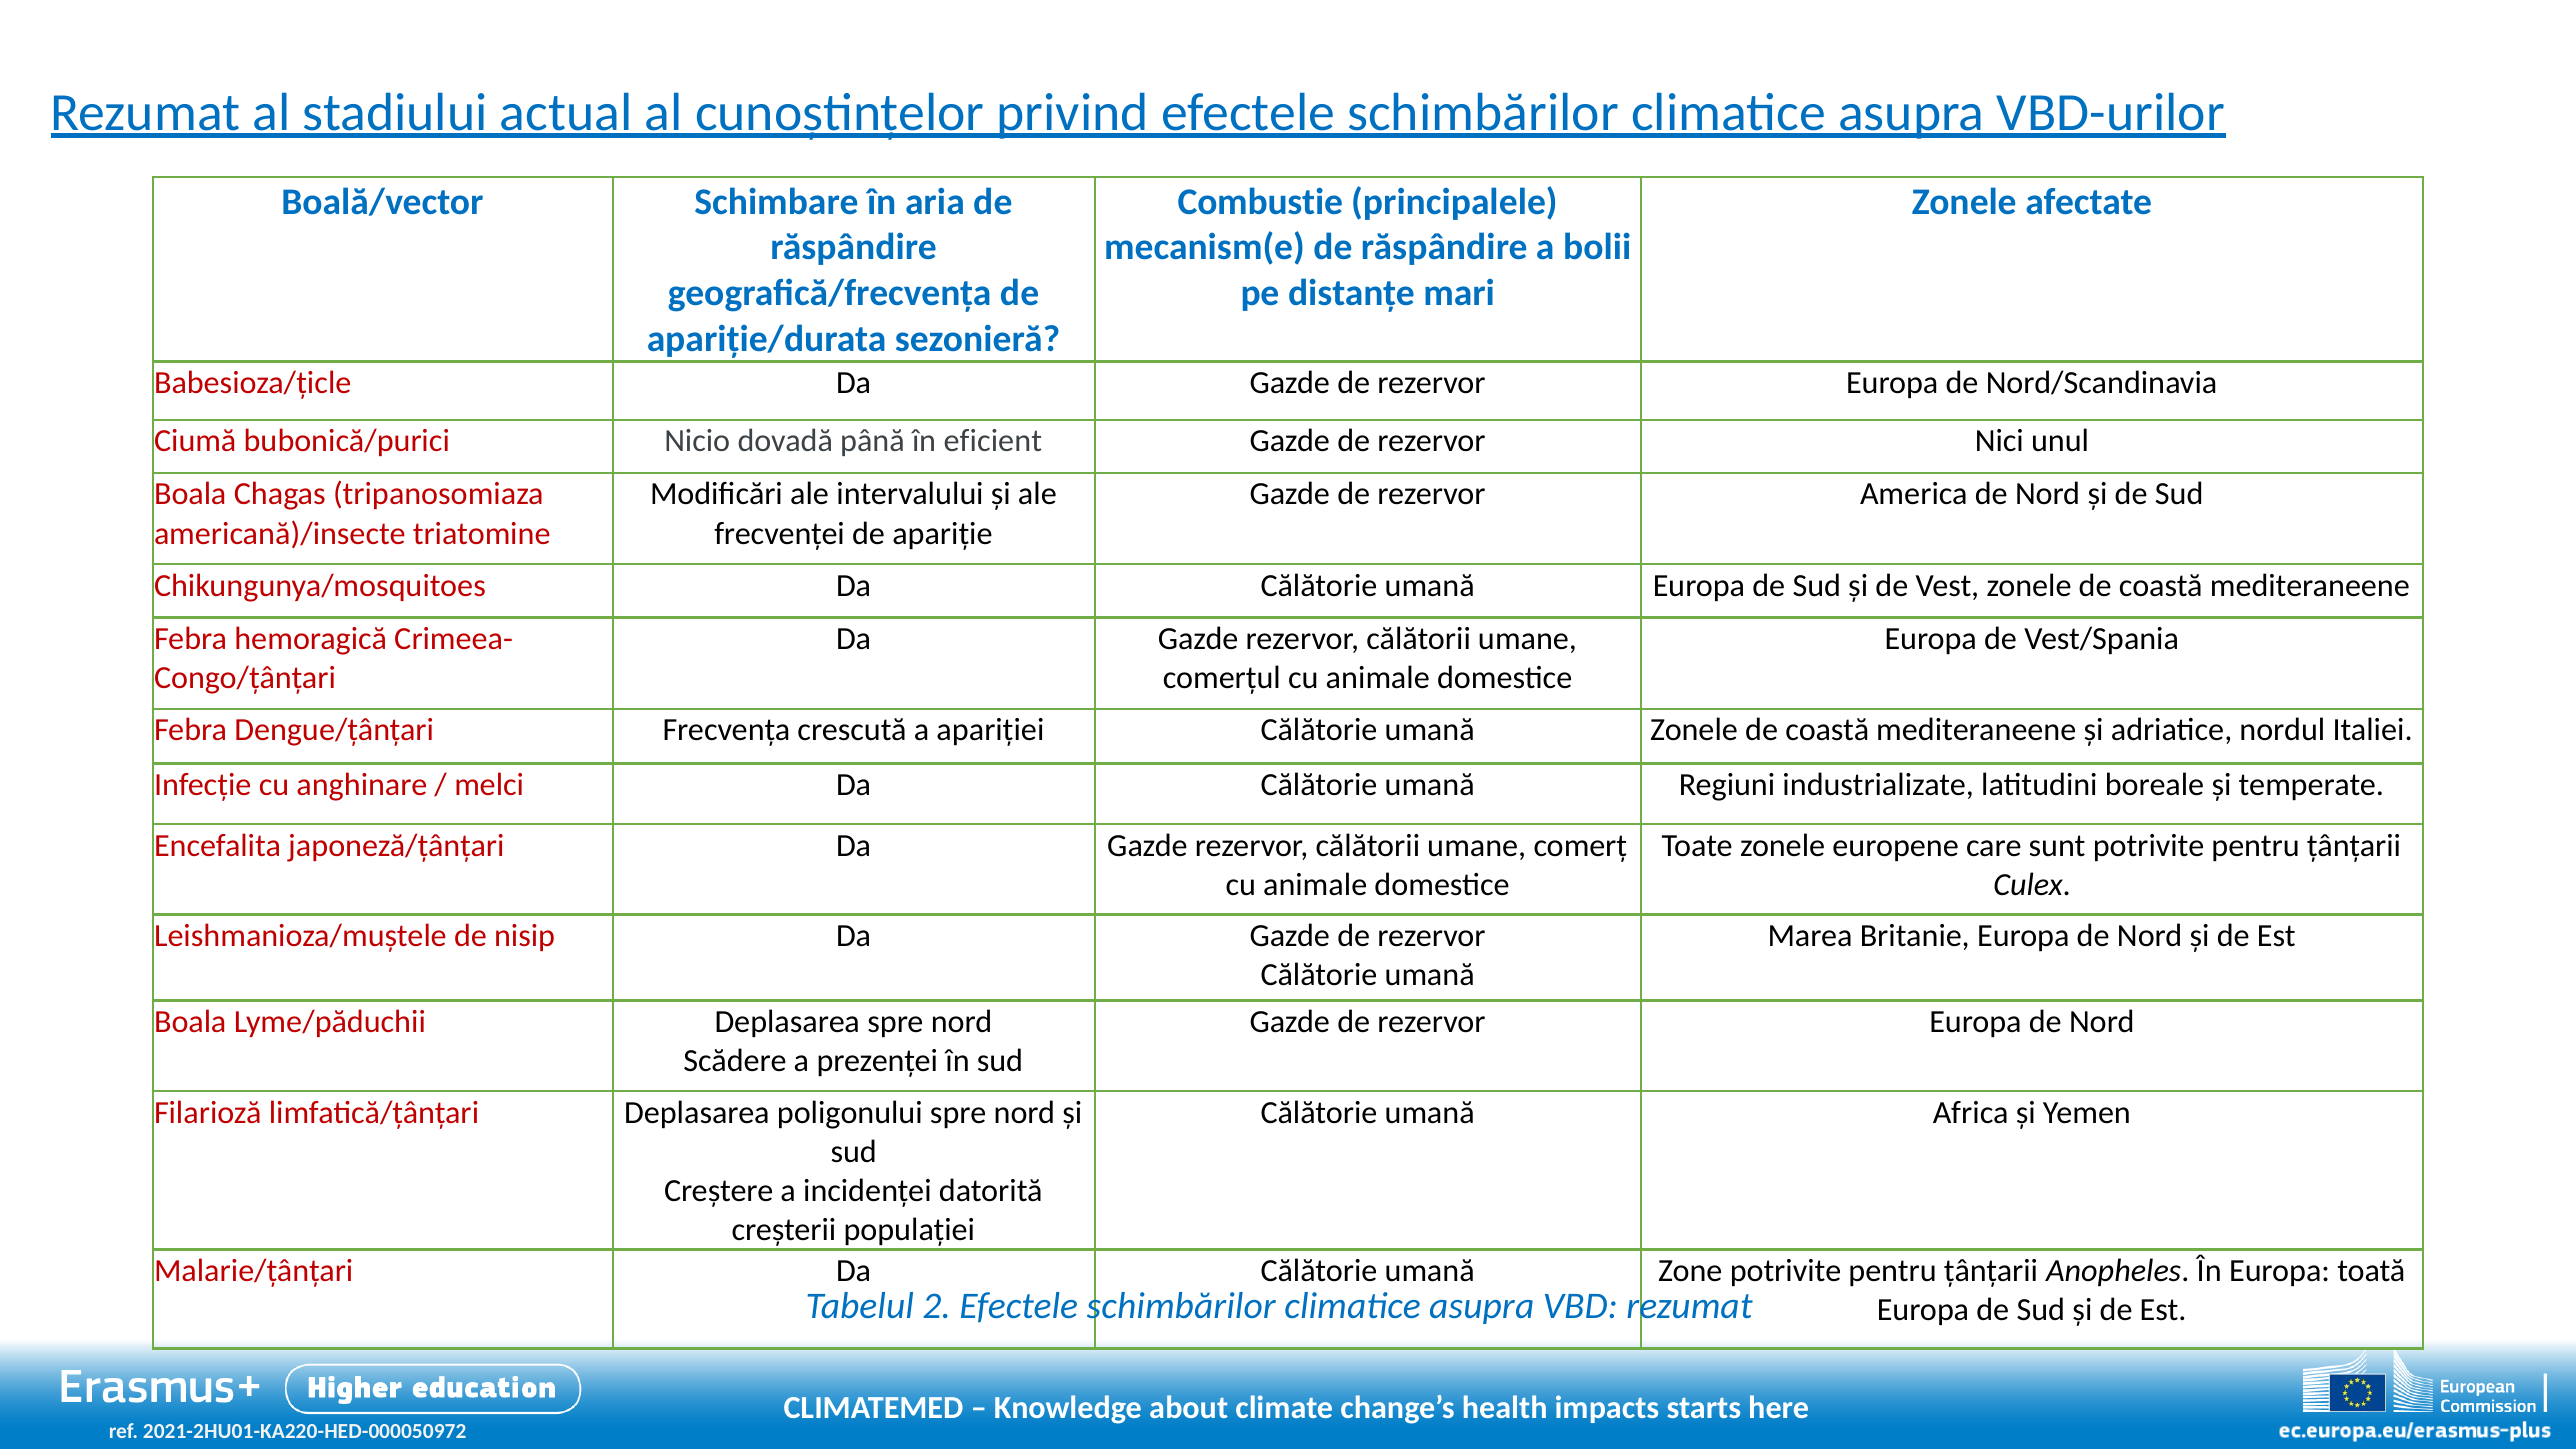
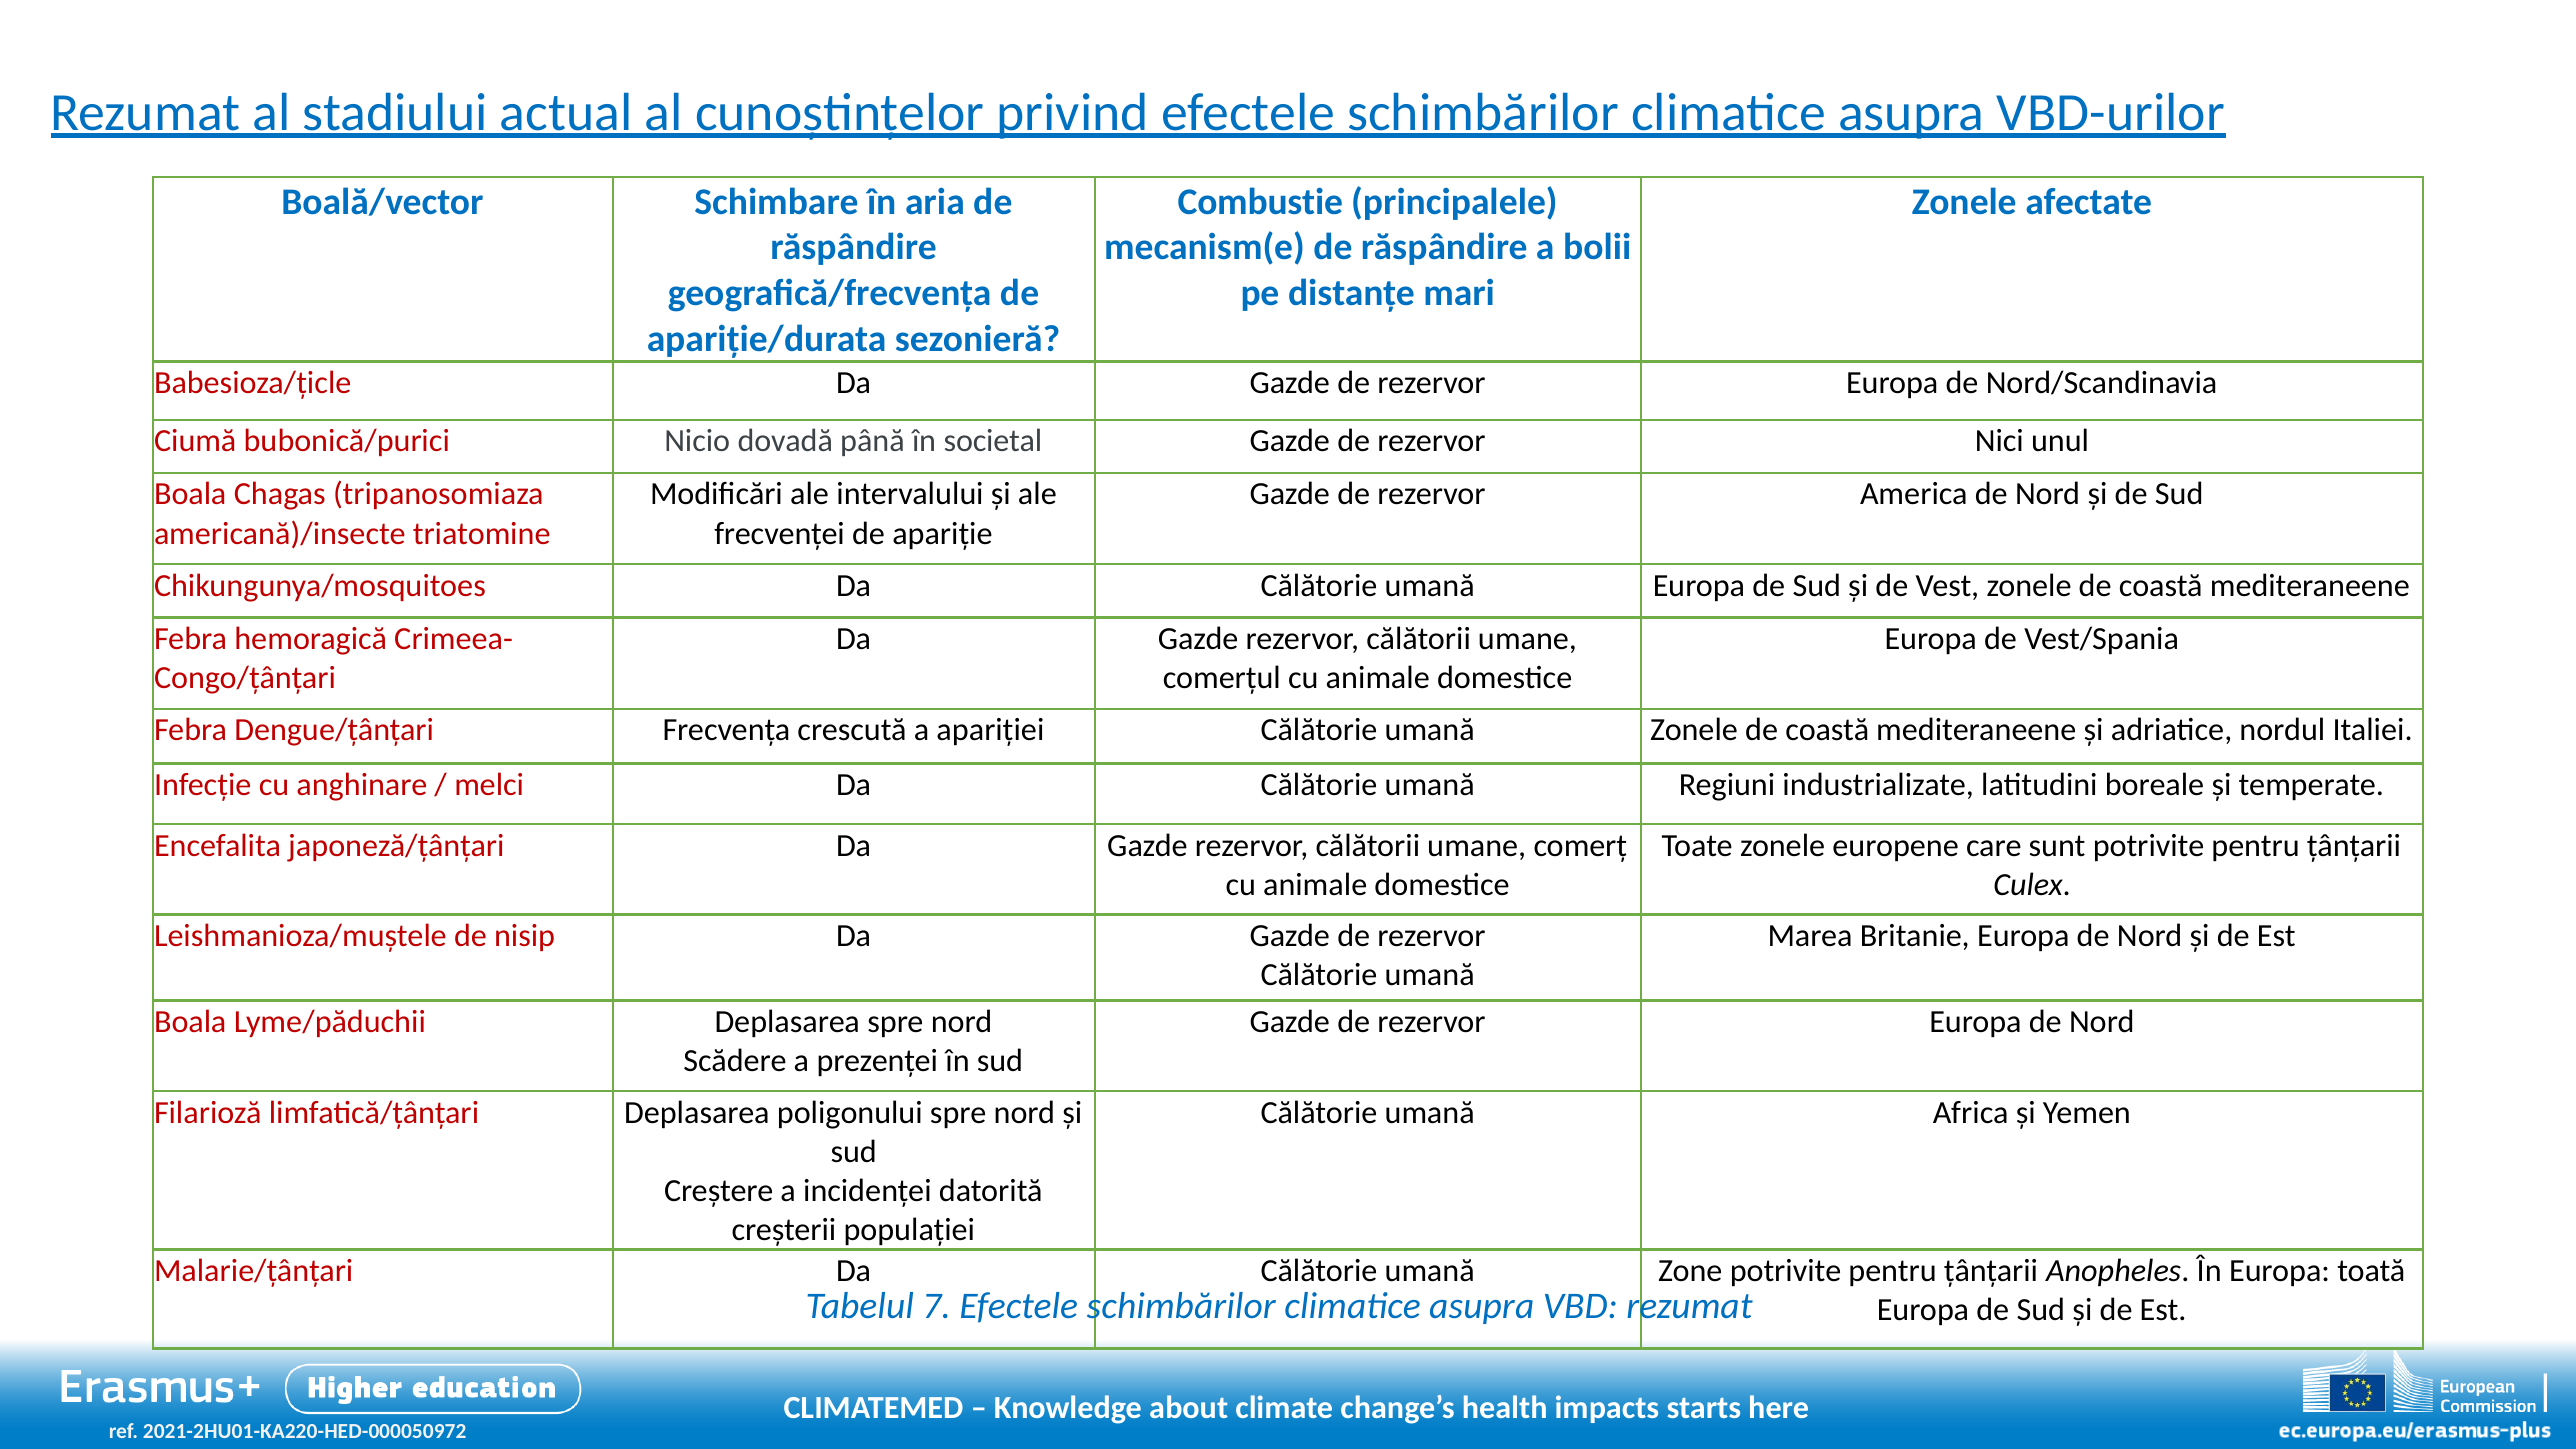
eficient: eficient -> societal (993, 441)
2: 2 -> 7 (937, 1306)
